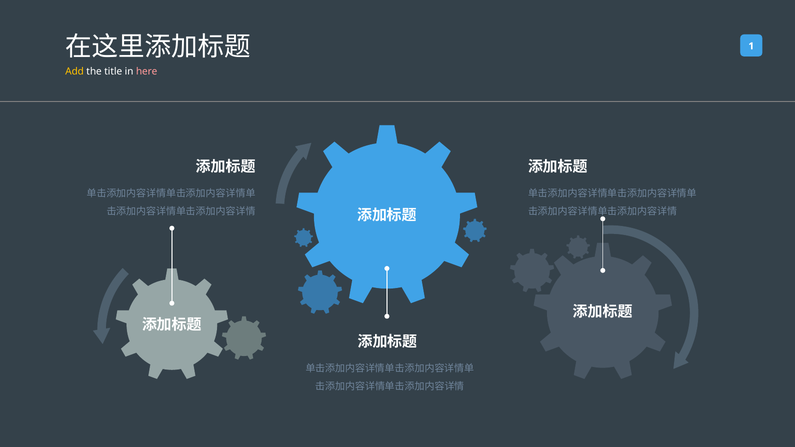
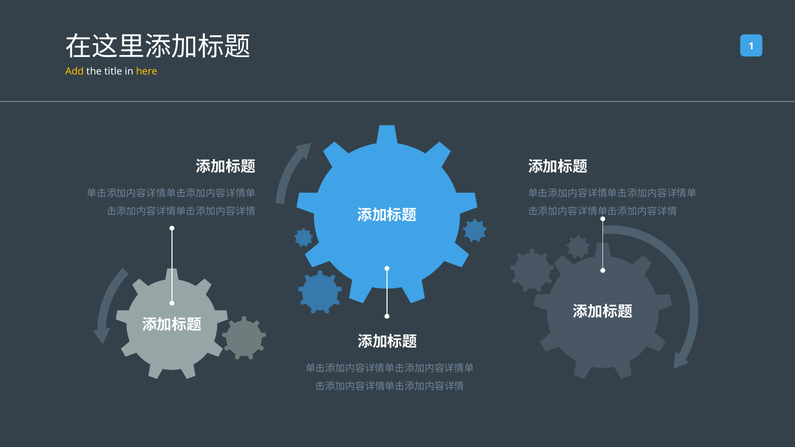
here colour: pink -> yellow (147, 71)
